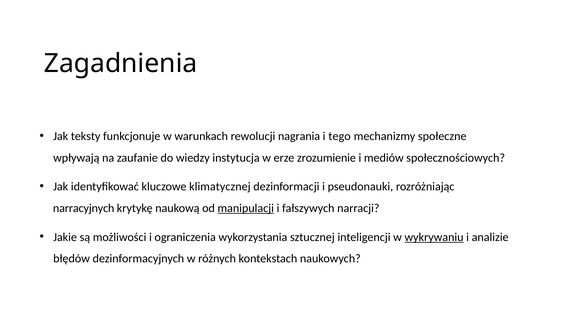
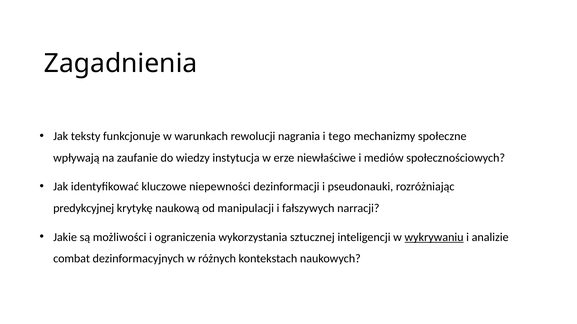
zrozumienie: zrozumienie -> niewłaściwe (326, 158)
klimatycznej: klimatycznej -> niepewności (220, 187)
narracyjnych: narracyjnych -> predykcyjnej (84, 209)
manipulacji underline: present -> none (246, 209)
błędów: błędów -> combat (72, 259)
